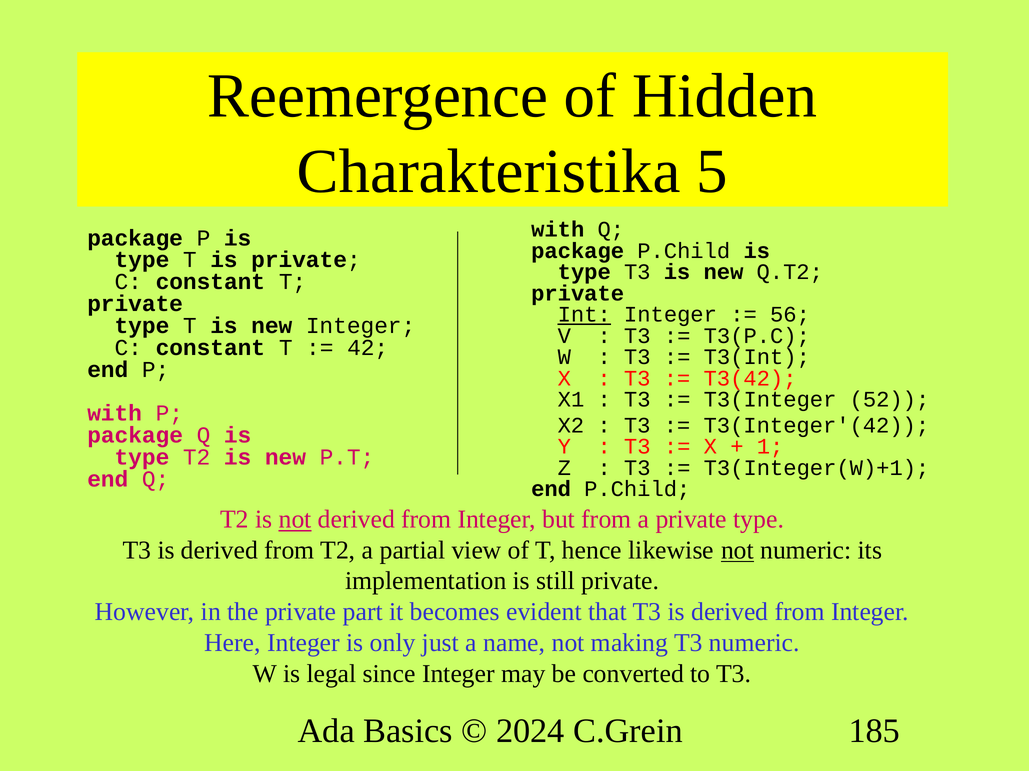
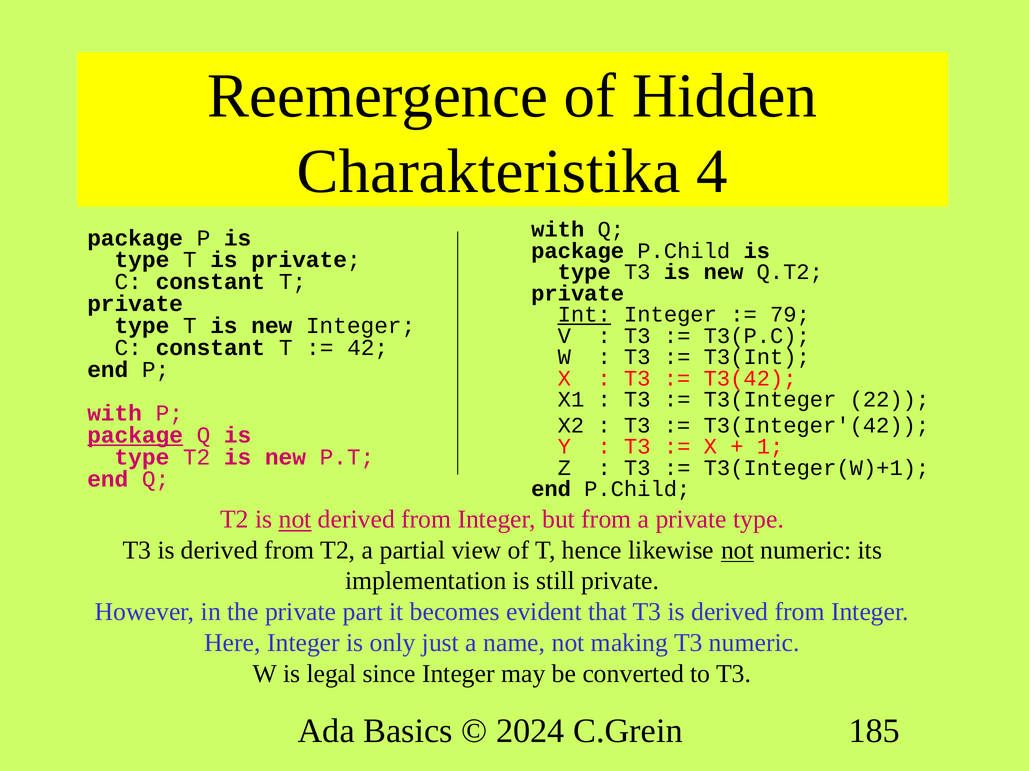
5: 5 -> 4 (712, 172)
56: 56 -> 79 (790, 315)
52: 52 -> 22 (889, 400)
package underline: none -> present (135, 436)
